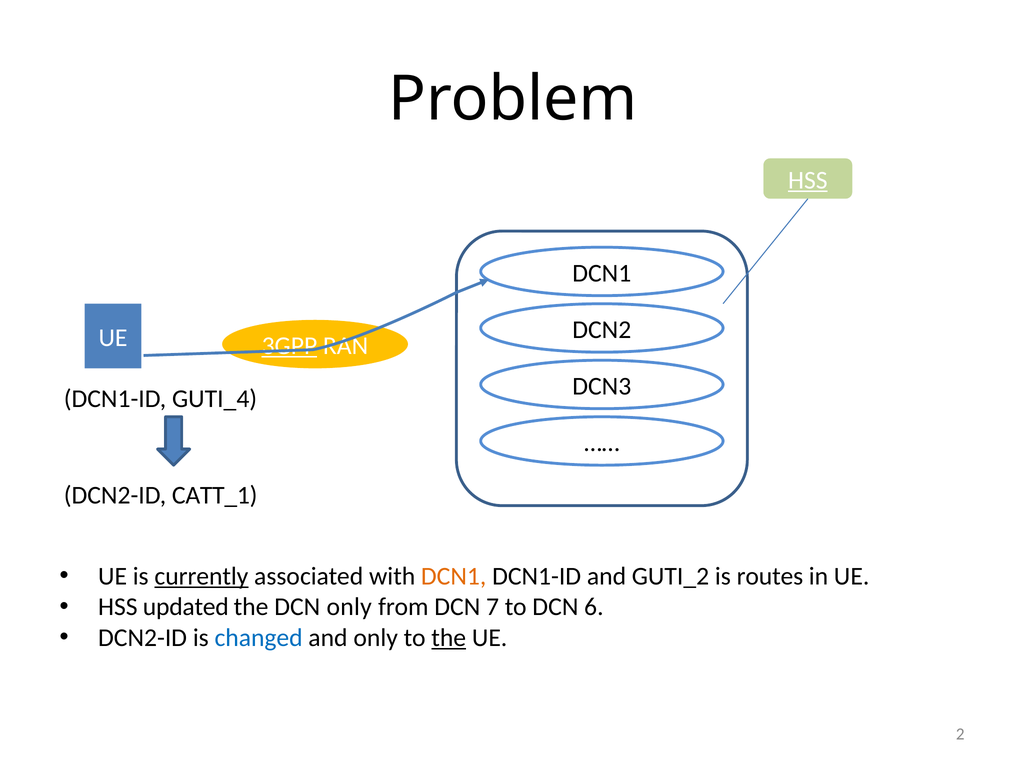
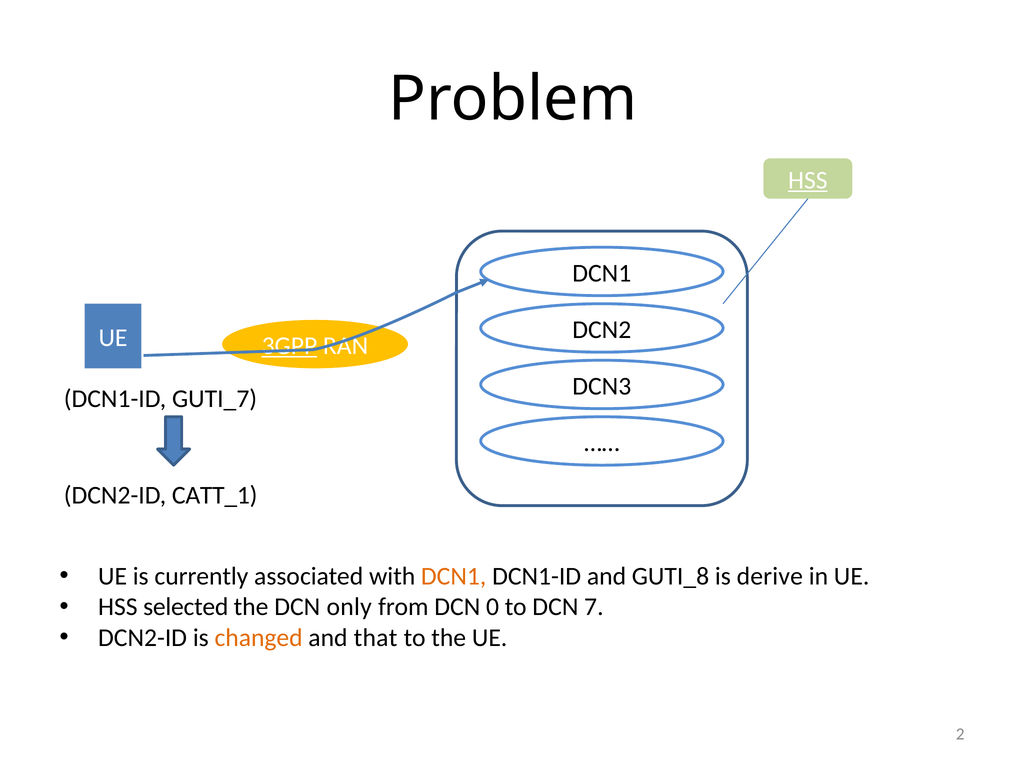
GUTI_4: GUTI_4 -> GUTI_7 (215, 399)
currently underline: present -> none (201, 577)
GUTI_2: GUTI_2 -> GUTI_8 (670, 577)
routes: routes -> derive (770, 577)
updated: updated -> selected (186, 607)
7: 7 -> 0 (493, 607)
6: 6 -> 7 (594, 607)
changed colour: blue -> orange (259, 638)
and only: only -> that (376, 638)
the underline: present -> none (449, 638)
